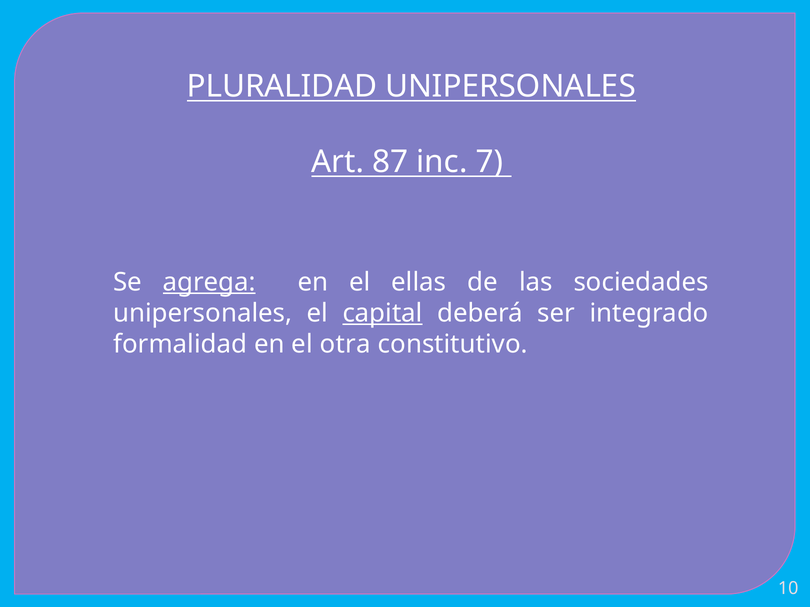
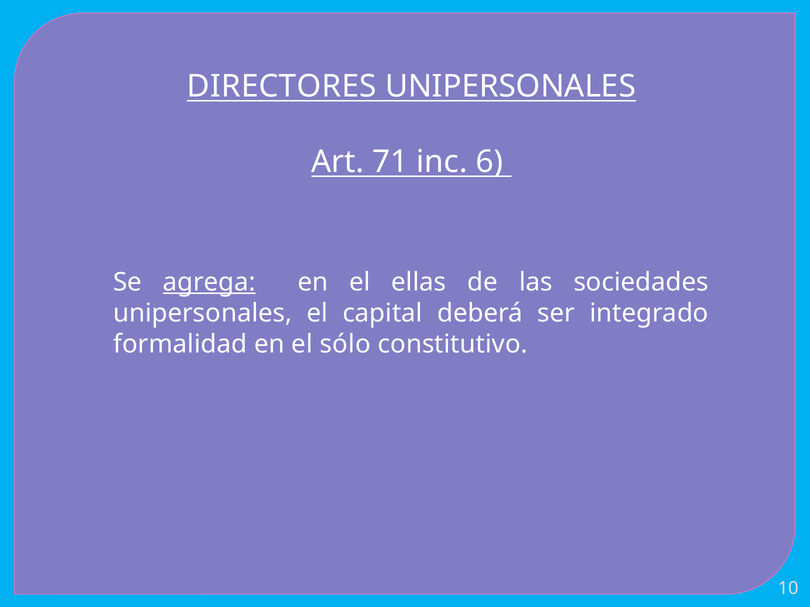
PLURALIDAD: PLURALIDAD -> DIRECTORES (282, 86)
87: 87 -> 71 (390, 162)
7: 7 -> 6 (489, 162)
capital underline: present -> none (383, 314)
otra: otra -> sólo (345, 345)
